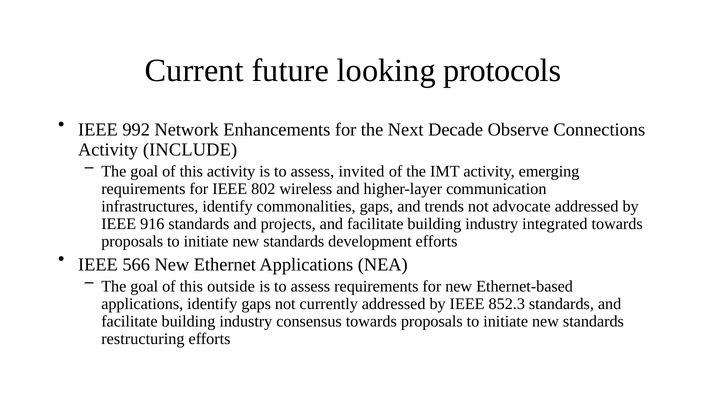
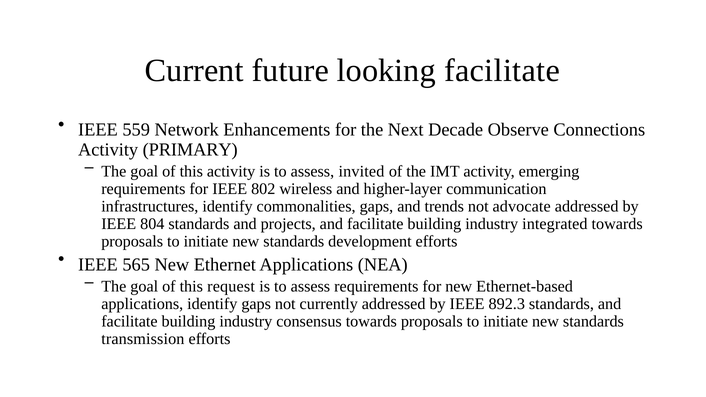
looking protocols: protocols -> facilitate (502, 71)
992: 992 -> 559 (136, 130)
INCLUDE: INCLUDE -> PRIMARY (190, 150)
916: 916 -> 804 (152, 224)
566: 566 -> 565 (136, 265)
outside: outside -> request (231, 287)
852.3: 852.3 -> 892.3 (507, 304)
restructuring: restructuring -> transmission (143, 339)
